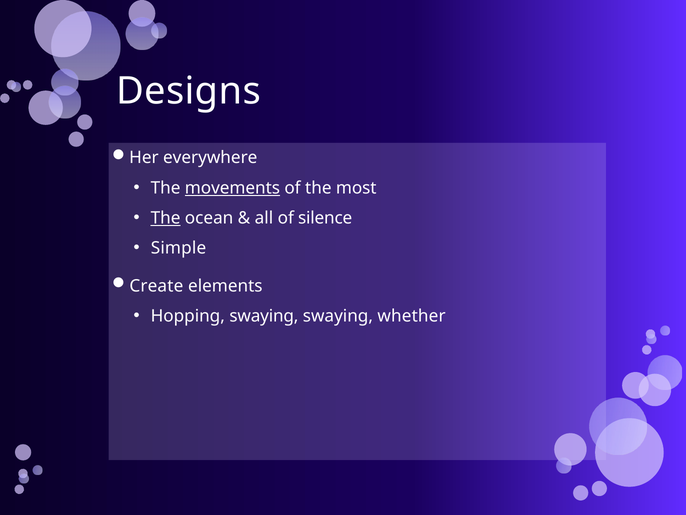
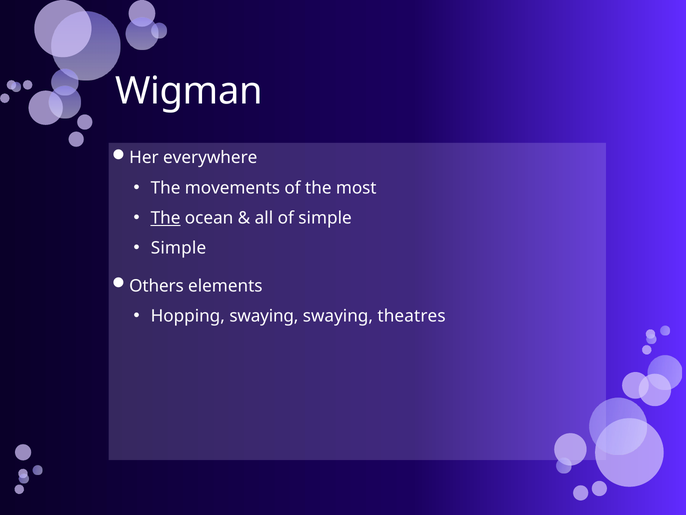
Designs: Designs -> Wigman (189, 91)
movements underline: present -> none (232, 188)
of silence: silence -> simple (325, 218)
Create: Create -> Others (156, 286)
whether: whether -> theatres (412, 316)
